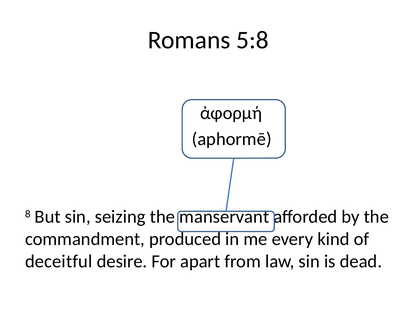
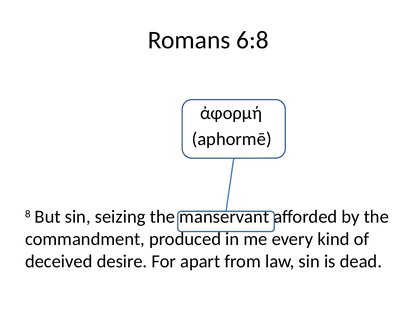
5:8: 5:8 -> 6:8 (253, 40)
deceitful: deceitful -> deceived (59, 262)
